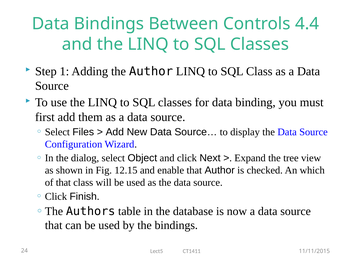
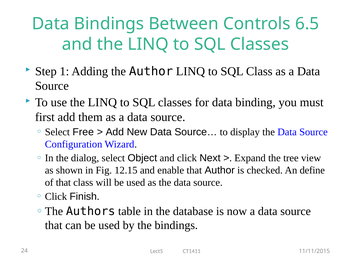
4.4: 4.4 -> 6.5 (307, 24)
Files: Files -> Free (83, 132)
which: which -> define (312, 171)
